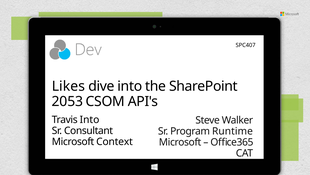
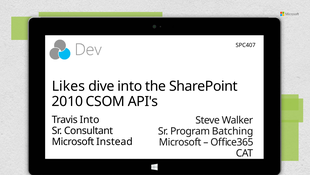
2053: 2053 -> 2010 (67, 101)
Runtime: Runtime -> Batching (233, 131)
Context: Context -> Instead (114, 141)
